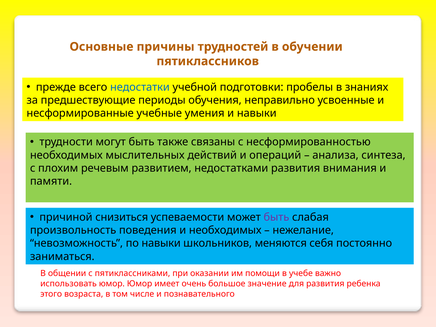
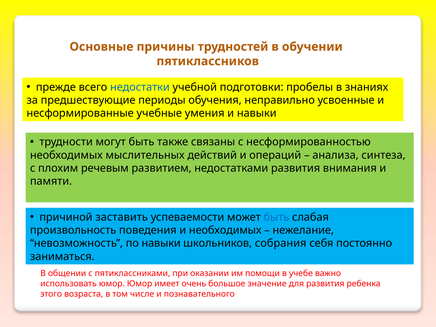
снизиться: снизиться -> заставить (122, 217)
быть colour: purple -> blue (276, 217)
меняются: меняются -> собрания (281, 243)
